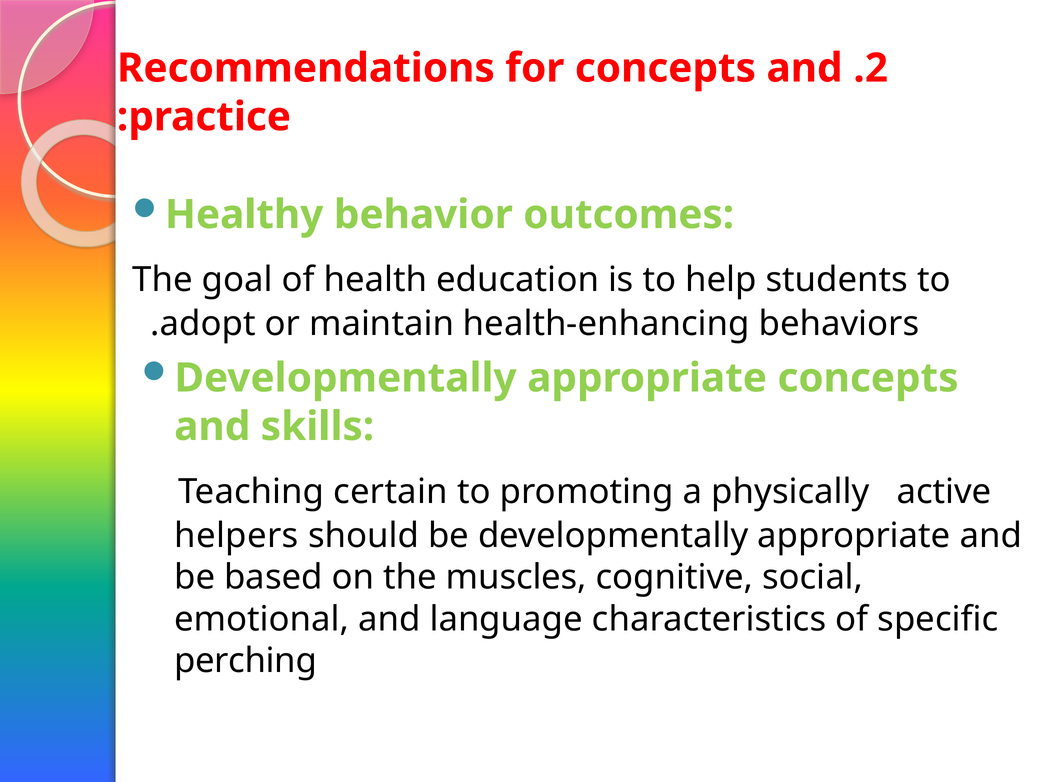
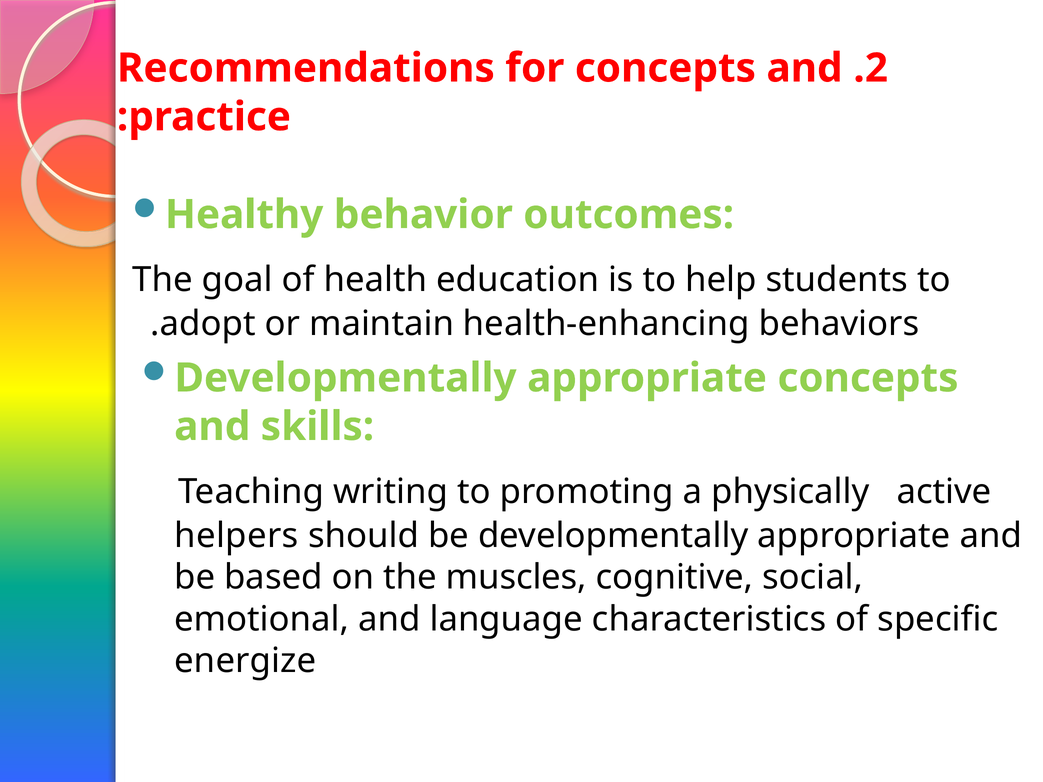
certain: certain -> writing (391, 492)
perching: perching -> energize (245, 661)
